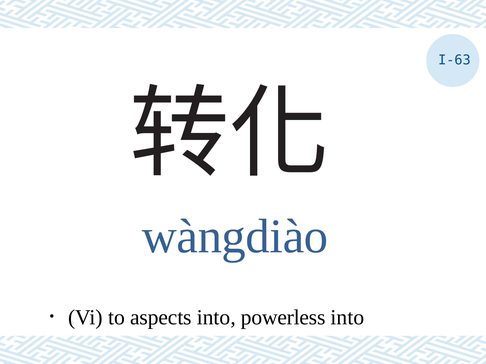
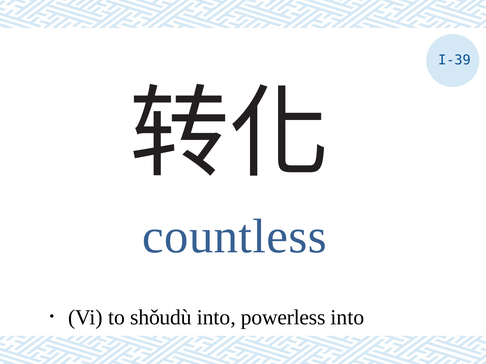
I-63: I-63 -> I-39 (454, 60)
wàngdiào: wàngdiào -> countless (235, 237)
aspects: aspects -> shǒudù (161, 318)
